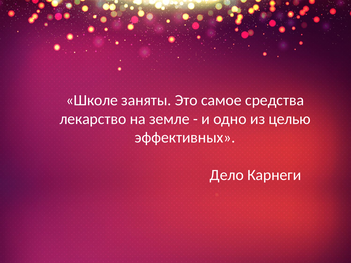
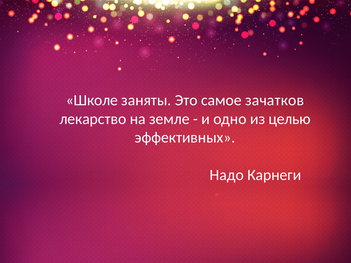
средства: средства -> зачатков (275, 100)
Дело: Дело -> Надо (227, 175)
